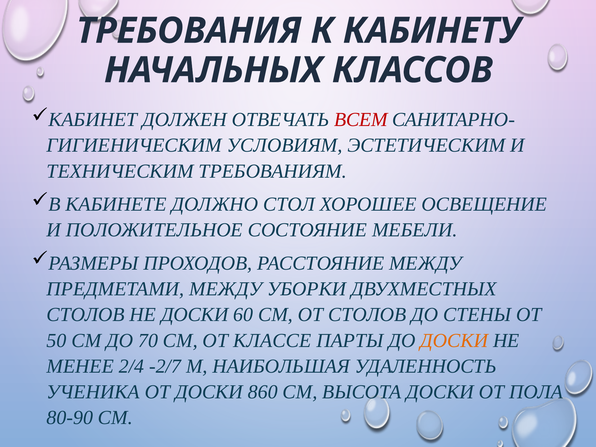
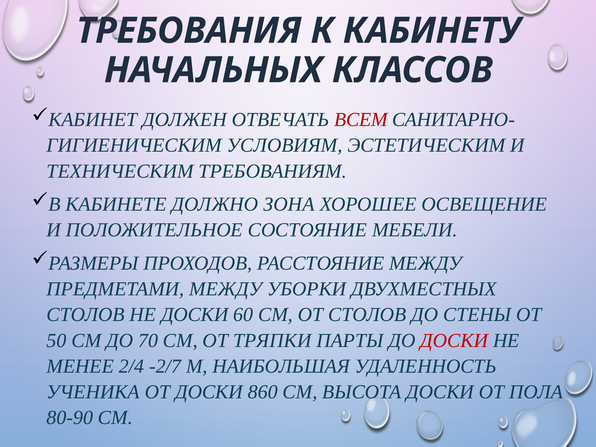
СТОЛ: СТОЛ -> ЗОНА (289, 204)
КЛАССЕ: КЛАССЕ -> ТРЯПКИ (272, 340)
ДОСКИ colour: orange -> red (454, 340)
